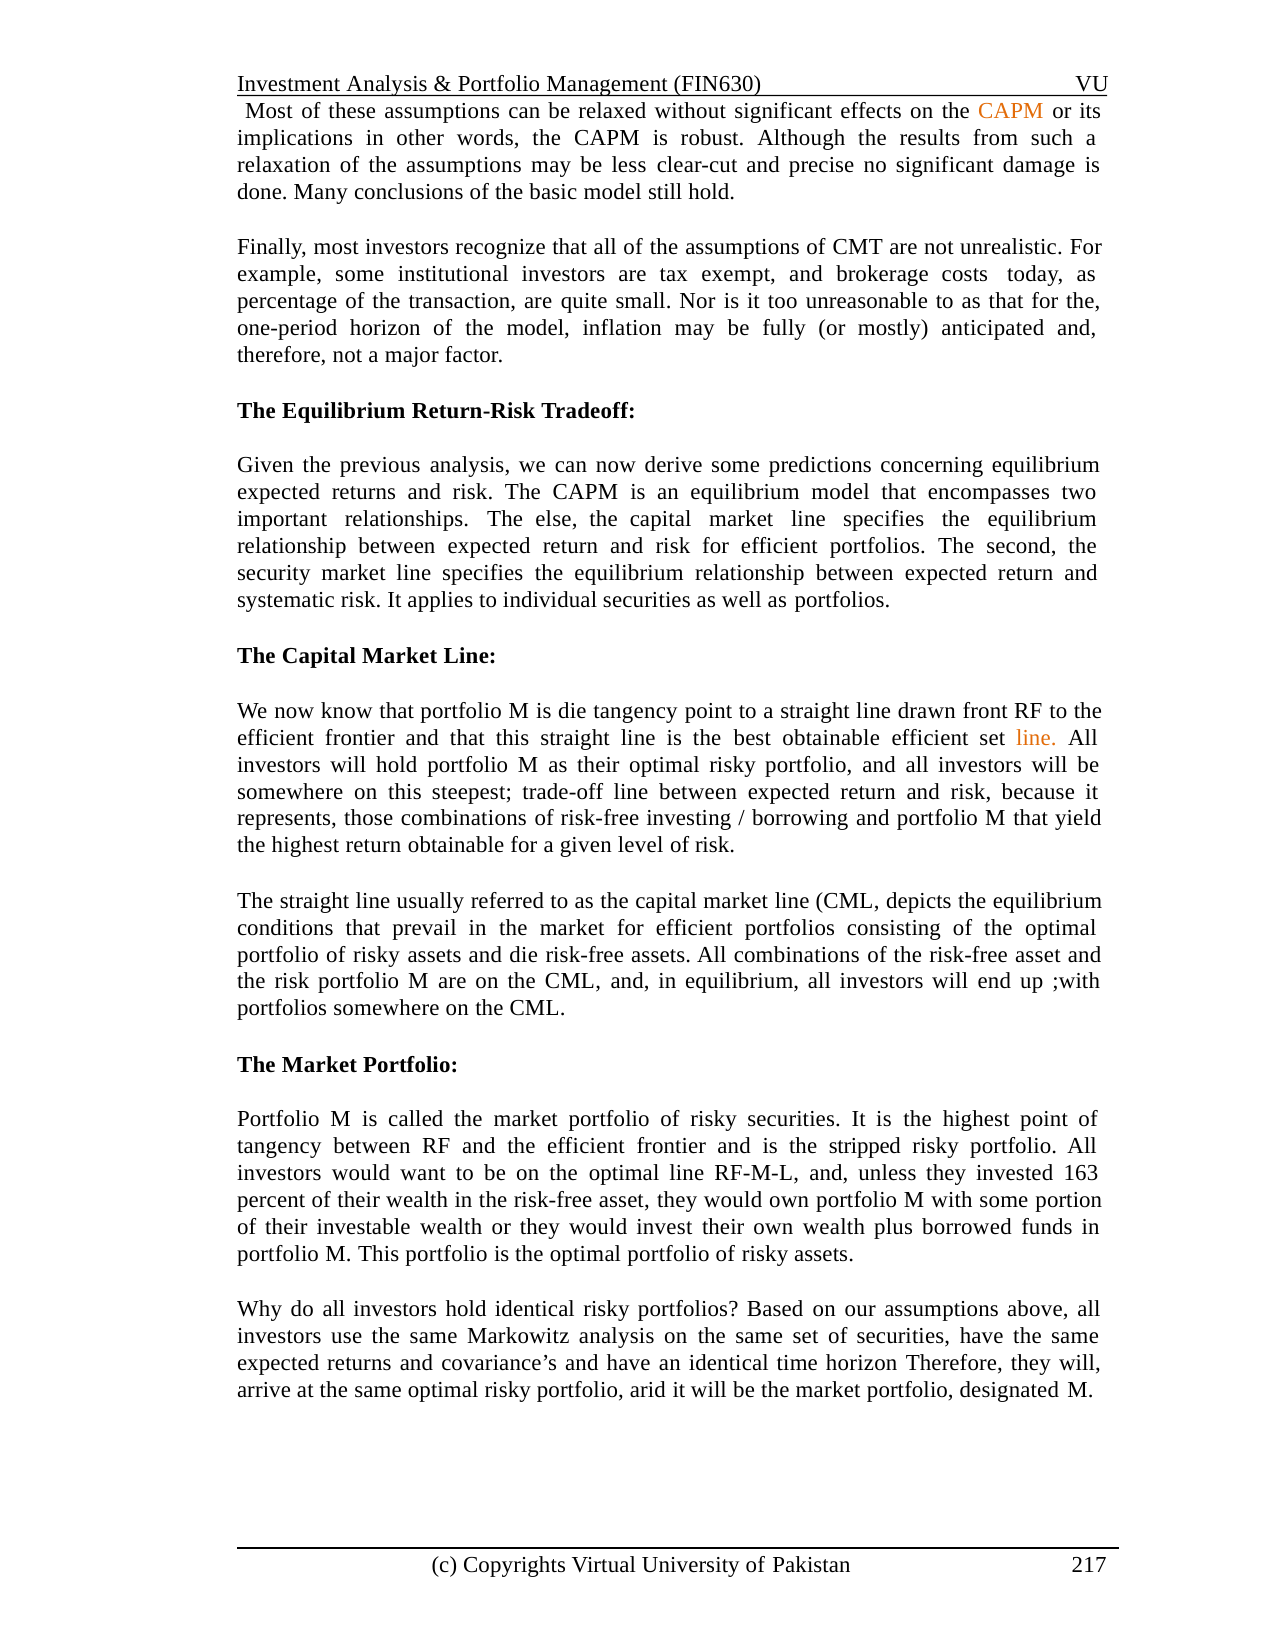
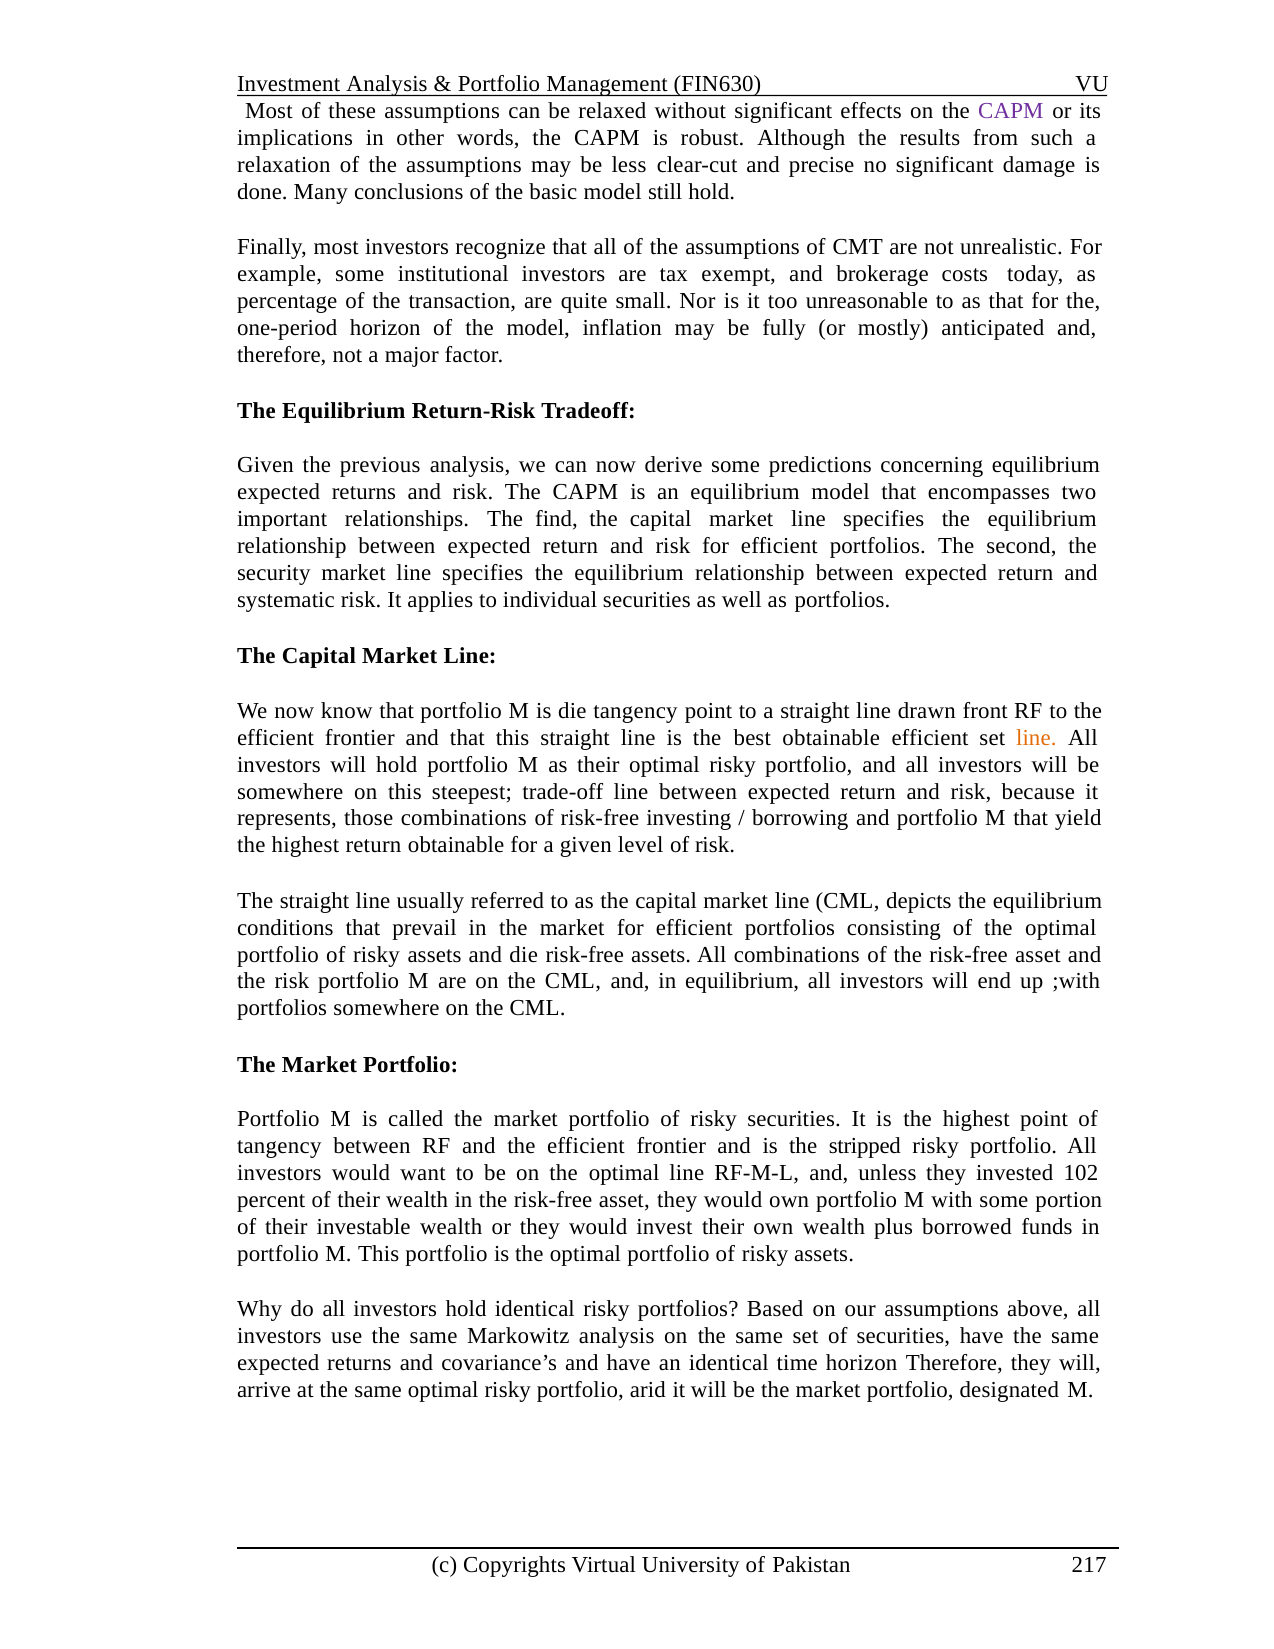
CAPM colour: orange -> purple (1011, 111)
else: else -> find (557, 519)
163: 163 -> 102 (1081, 1173)
